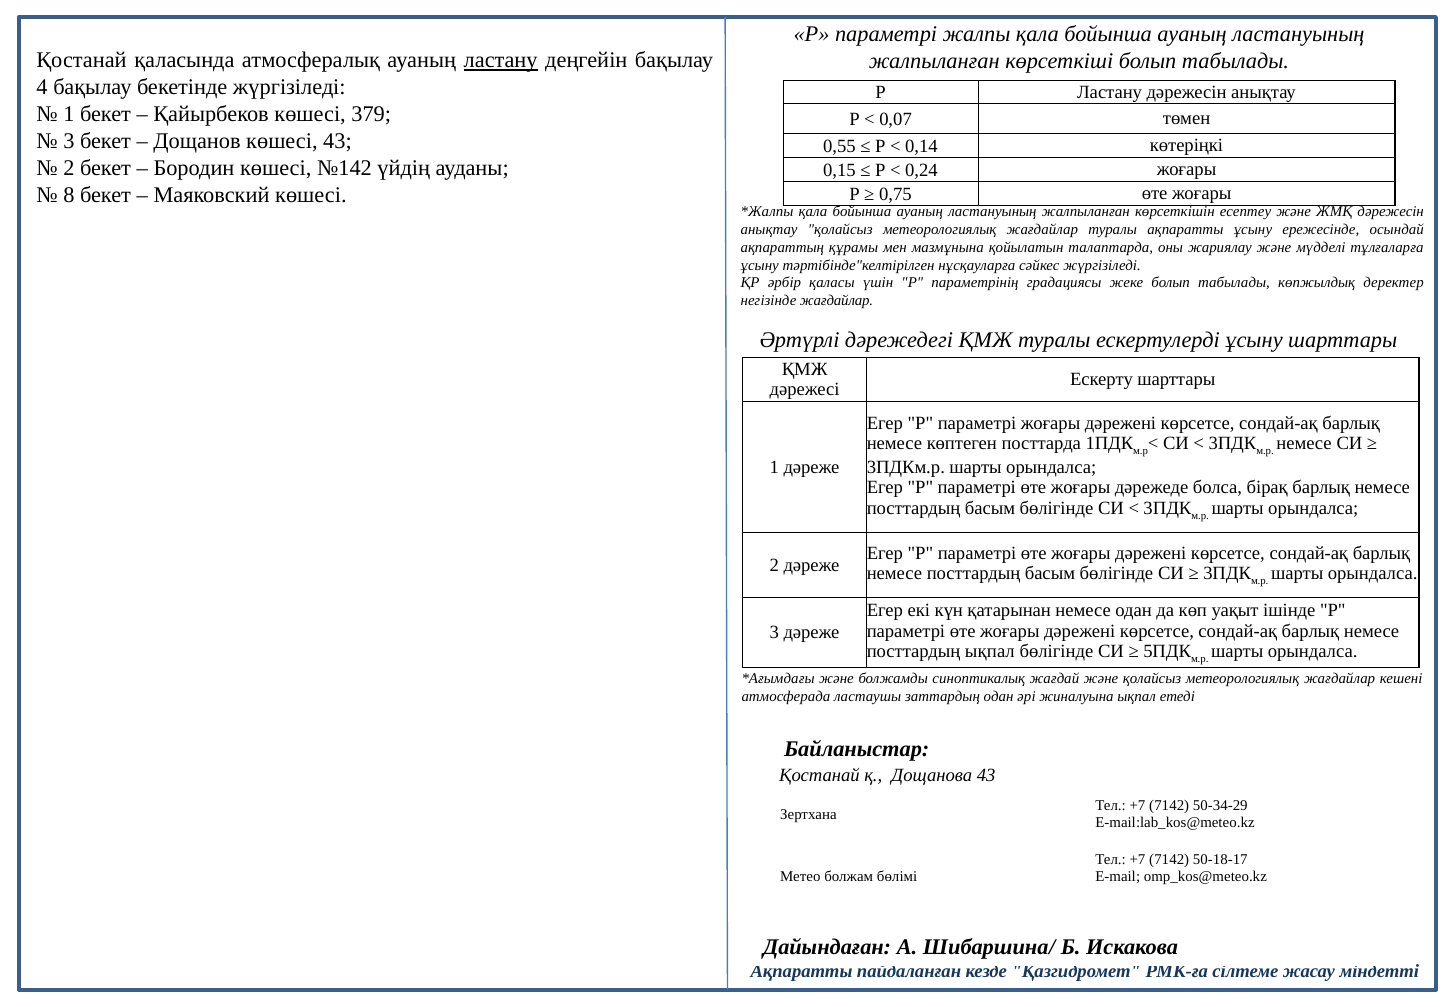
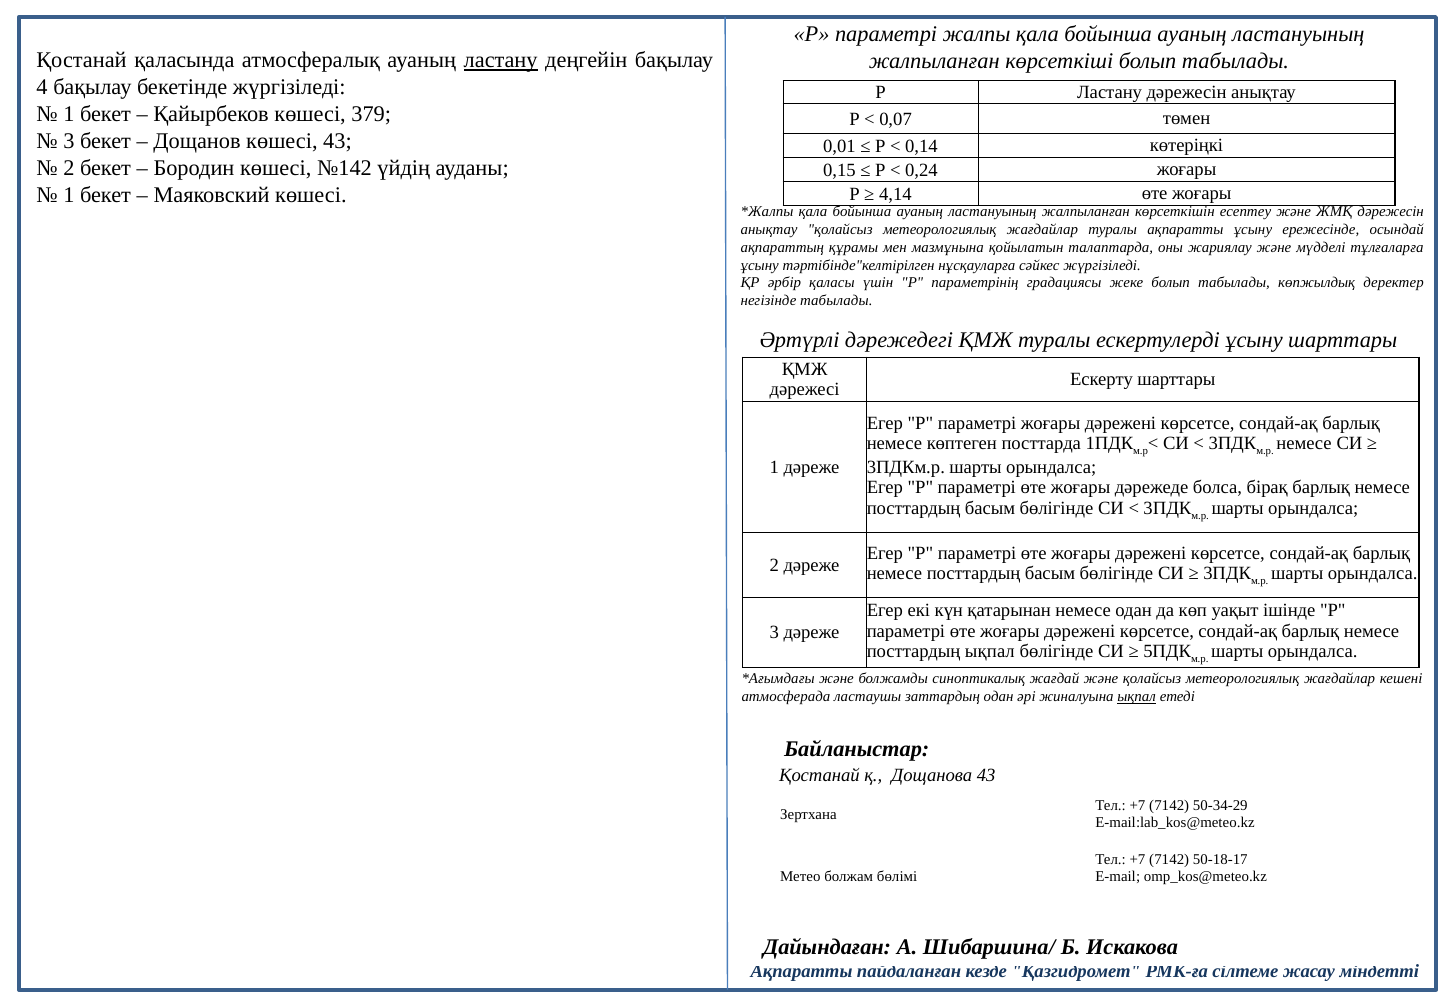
0,55: 0,55 -> 0,01 (839, 146)
8: 8 -> 1 (69, 195)
0,75: 0,75 -> 4,14 (895, 194)
негізінде жағдайлар: жағдайлар -> табылады (836, 301)
ықпал underline: none -> present (1137, 697)
